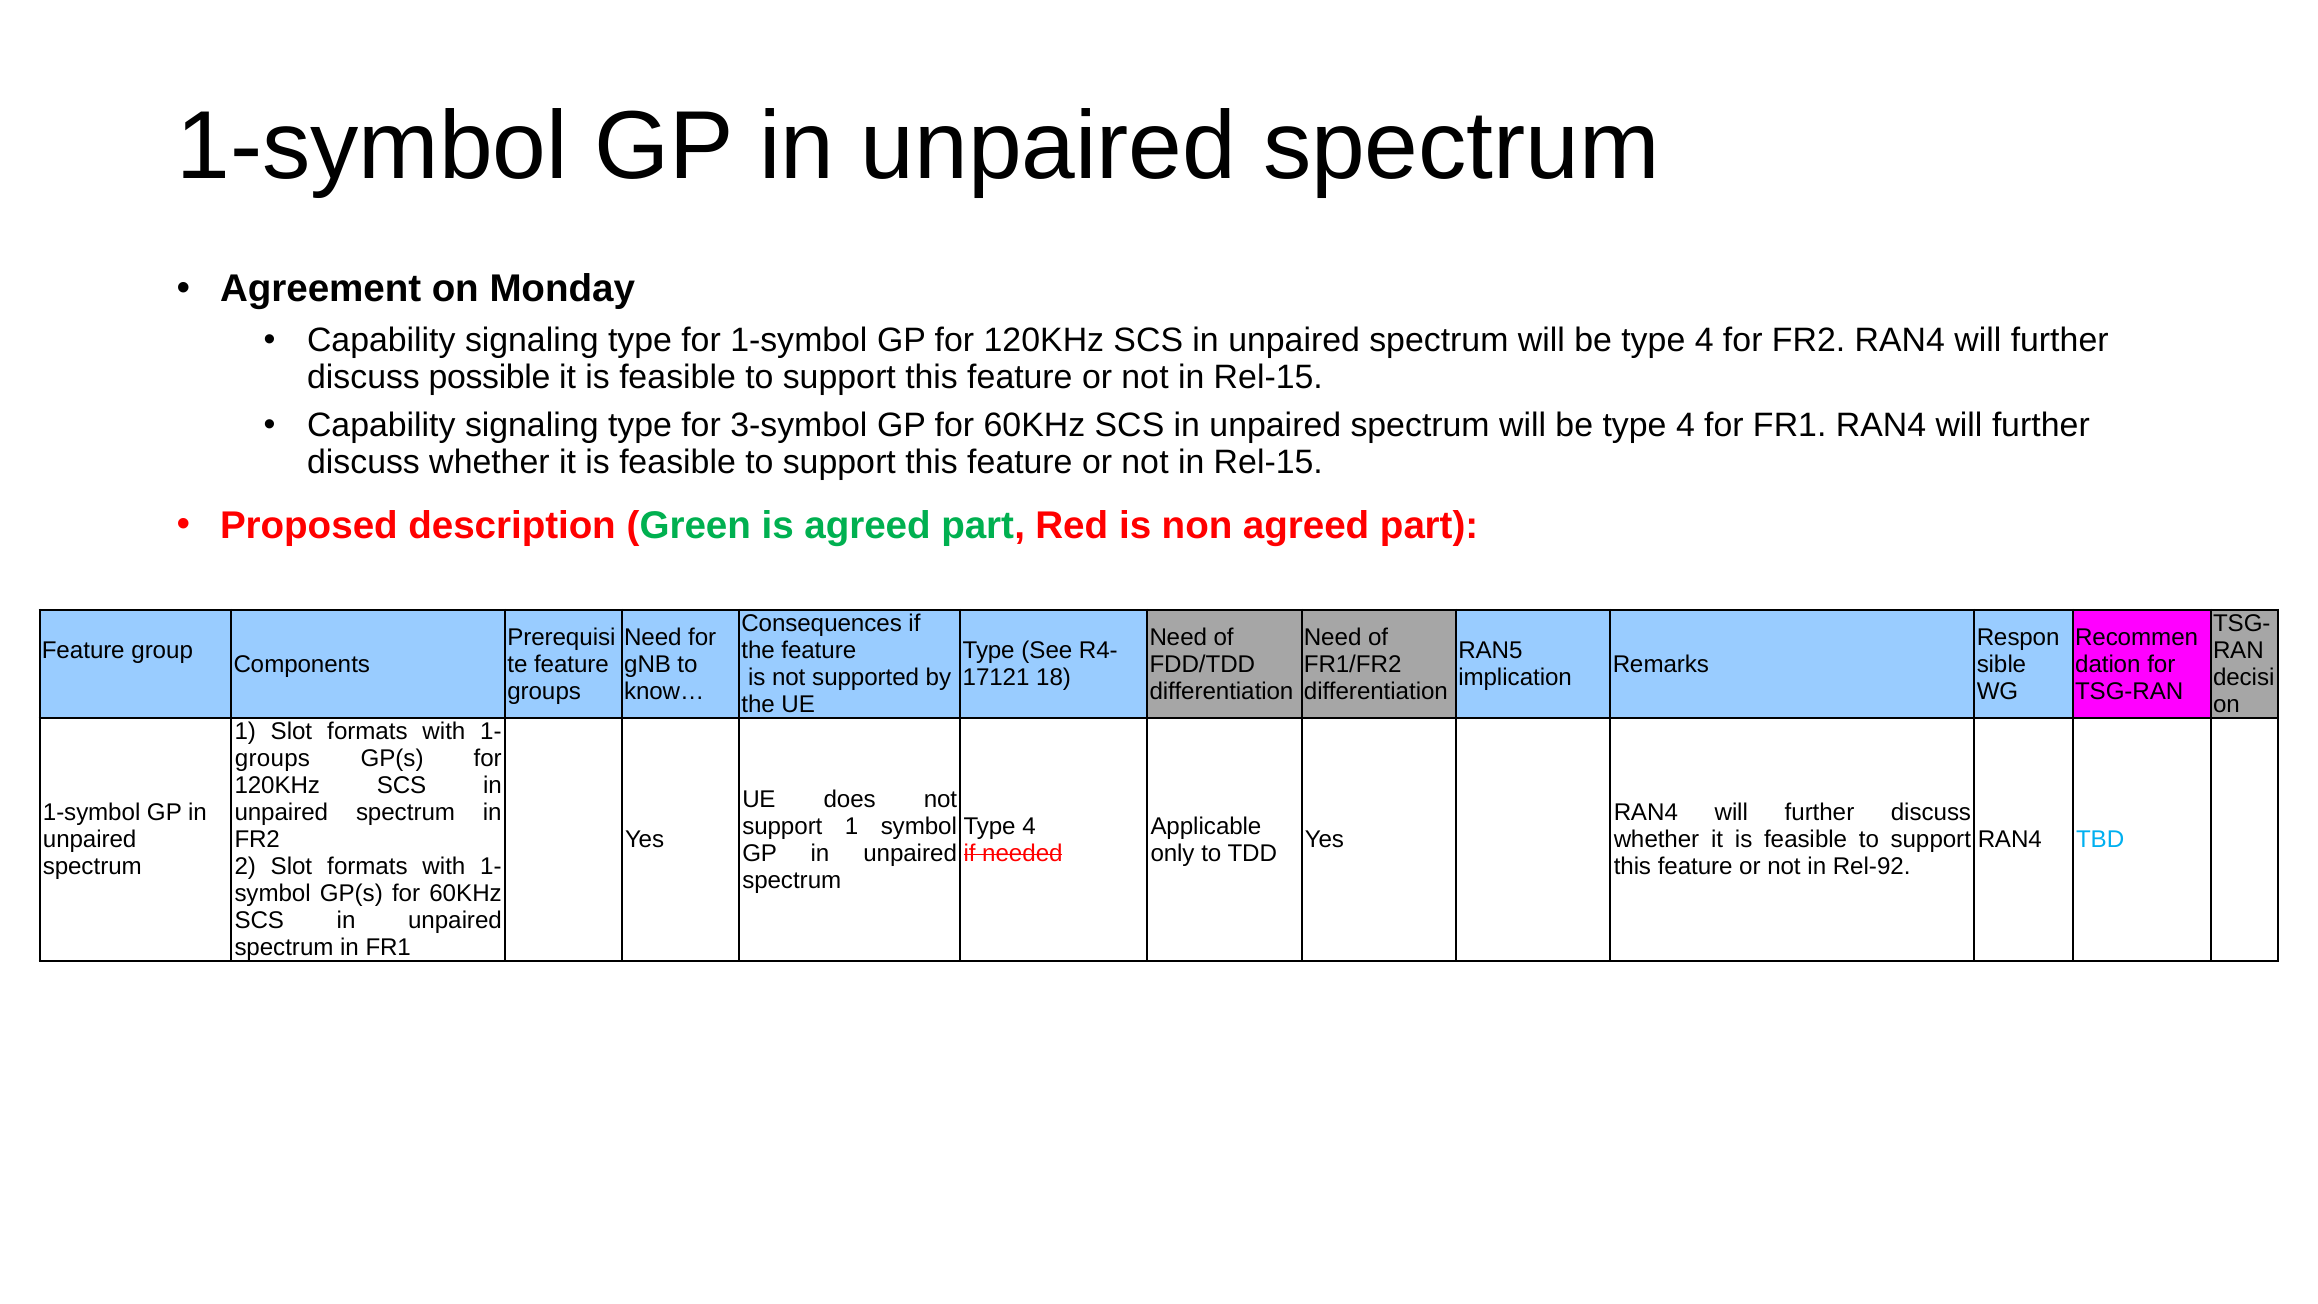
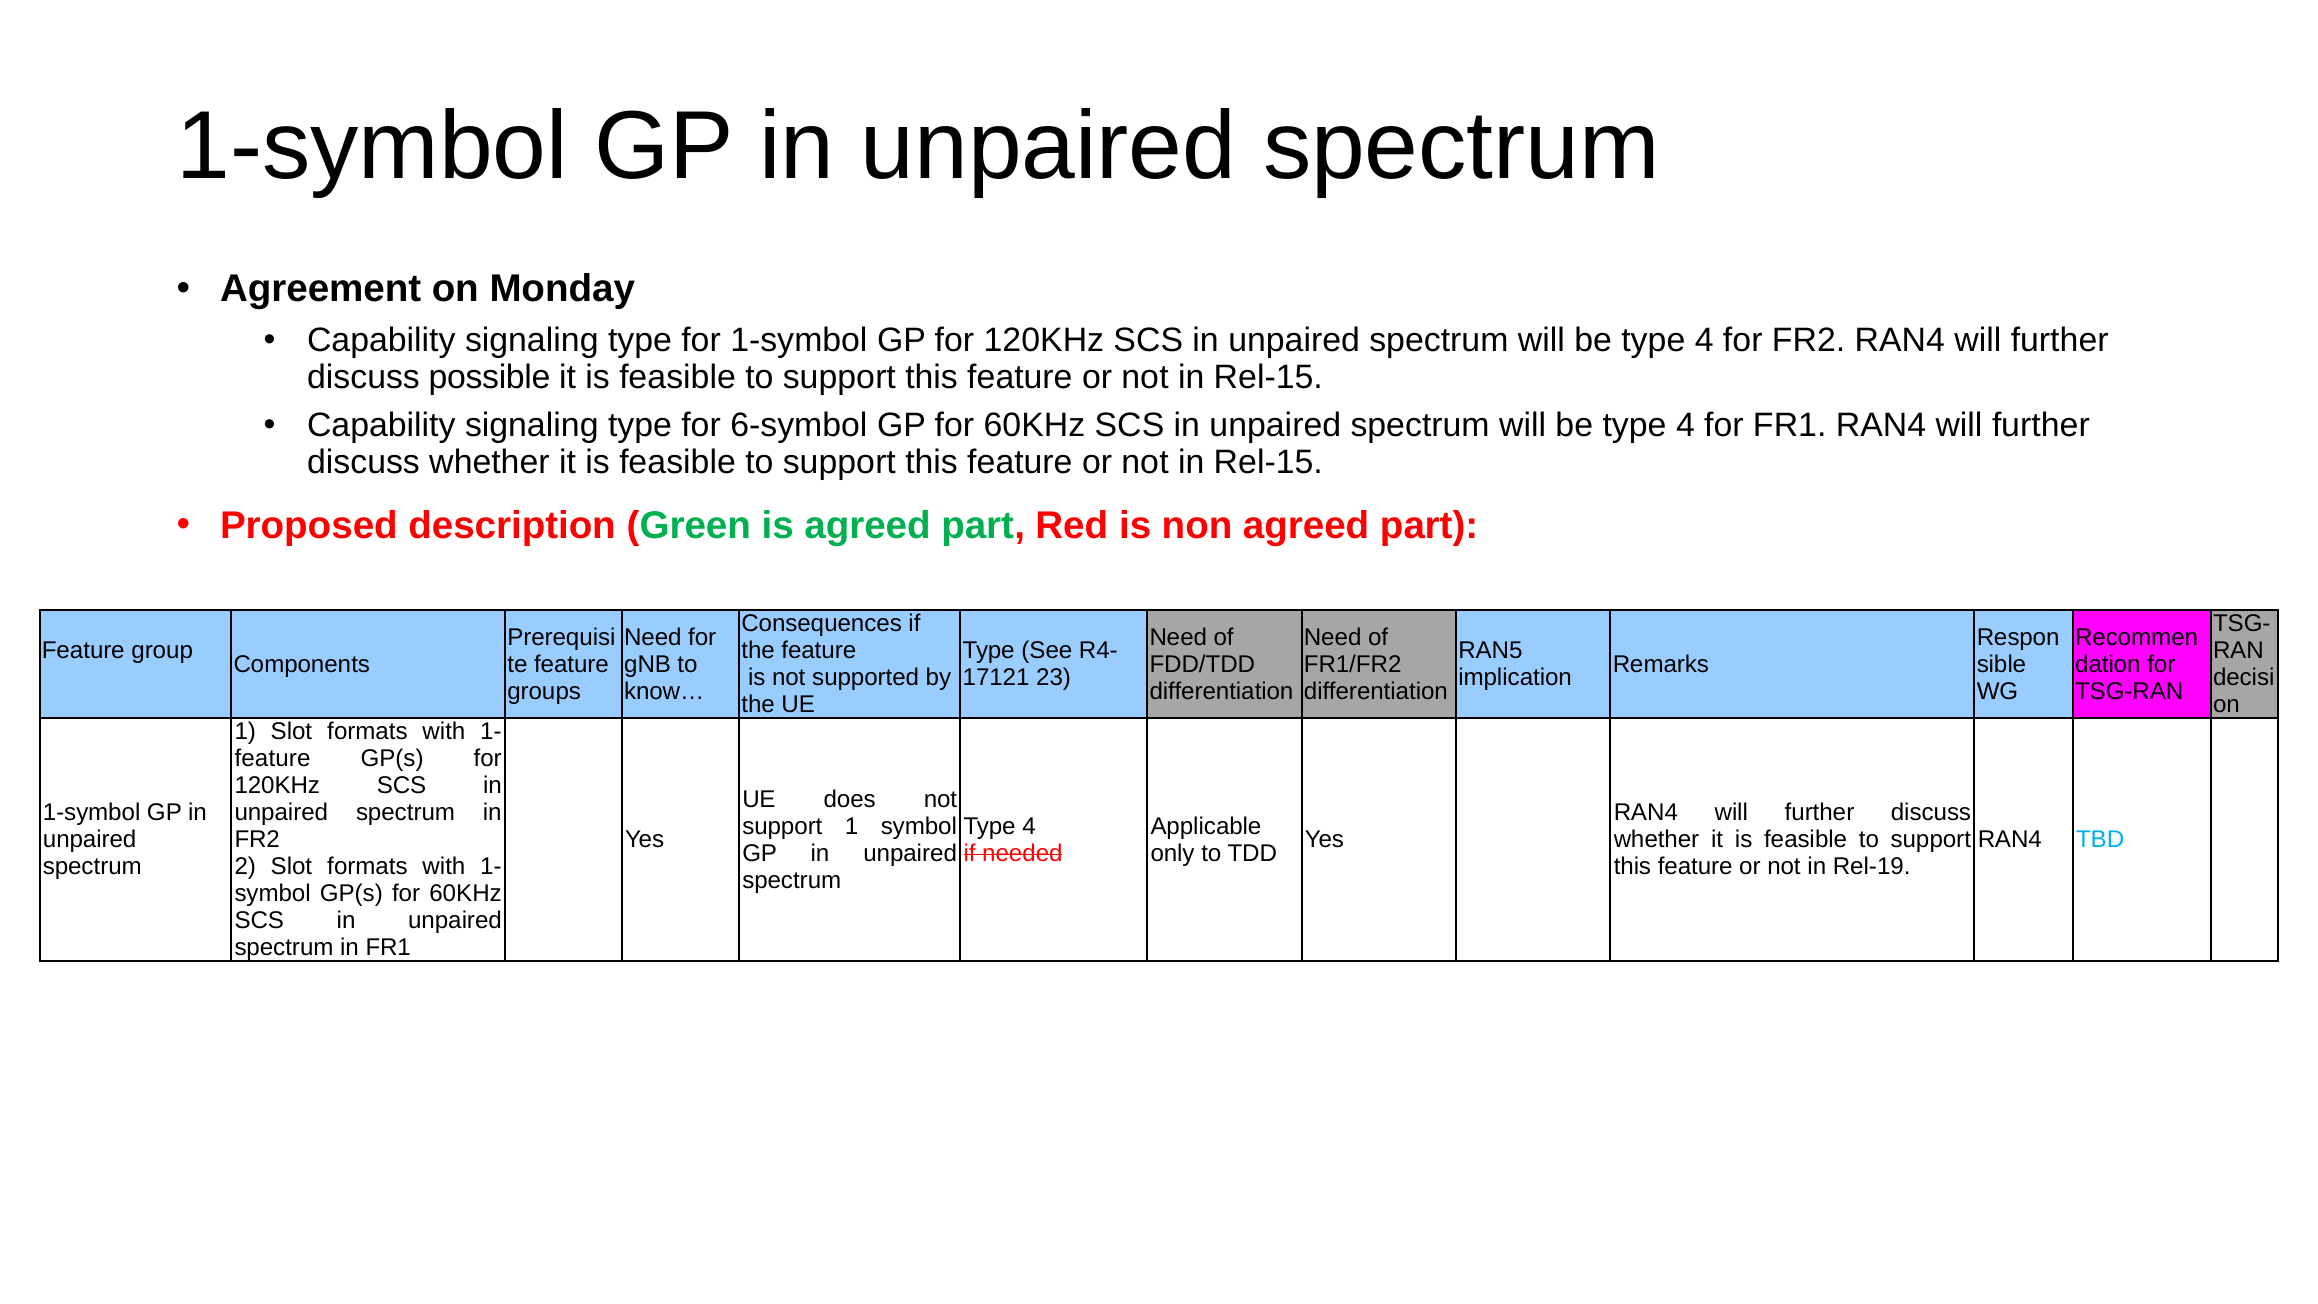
3-symbol: 3-symbol -> 6-symbol (799, 426)
18: 18 -> 23 (1054, 678)
groups: groups -> feature (273, 759)
Rel-92: Rel-92 -> Rel-19 (1872, 866)
